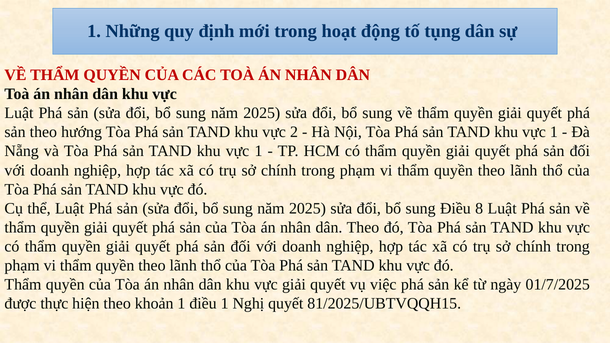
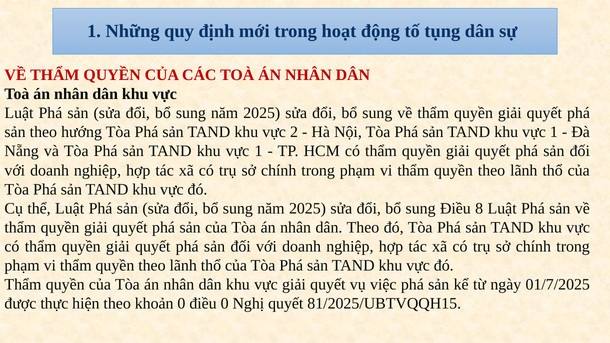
khoản 1: 1 -> 0 (181, 304)
điều 1: 1 -> 0 (225, 304)
